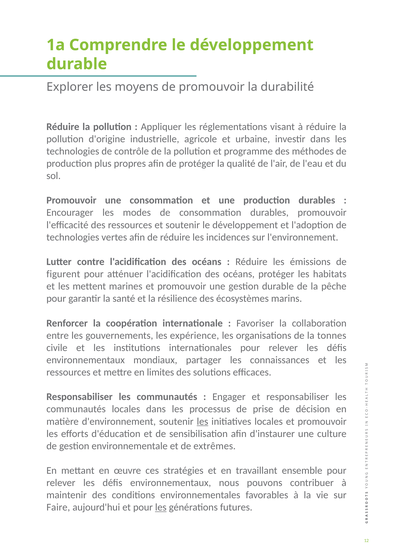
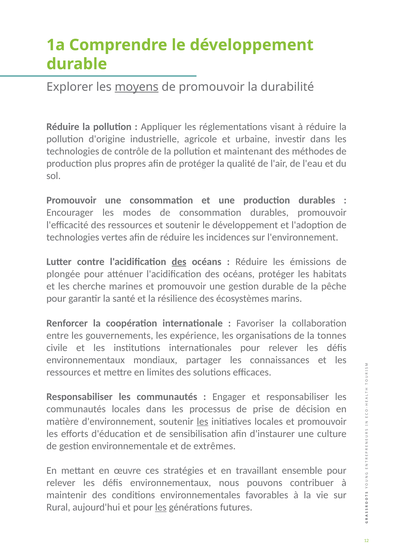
moyens underline: none -> present (137, 87)
programme: programme -> maintenant (248, 151)
des underline: none -> present (179, 262)
figurent: figurent -> plongée (63, 274)
mettent: mettent -> cherche (89, 286)
Faire: Faire -> Rural (58, 507)
